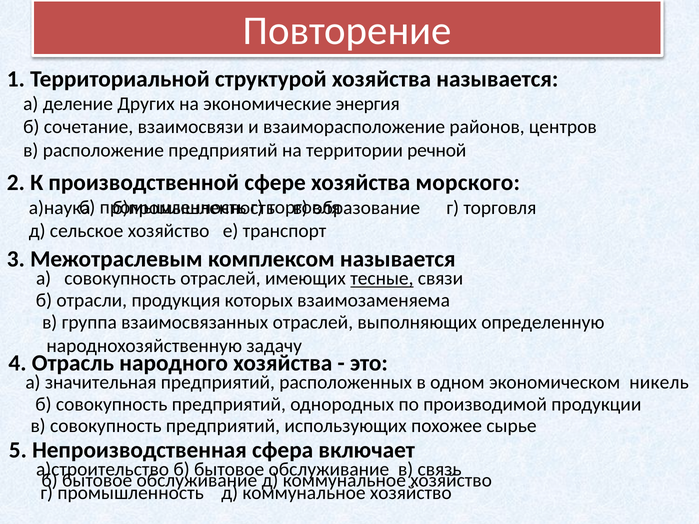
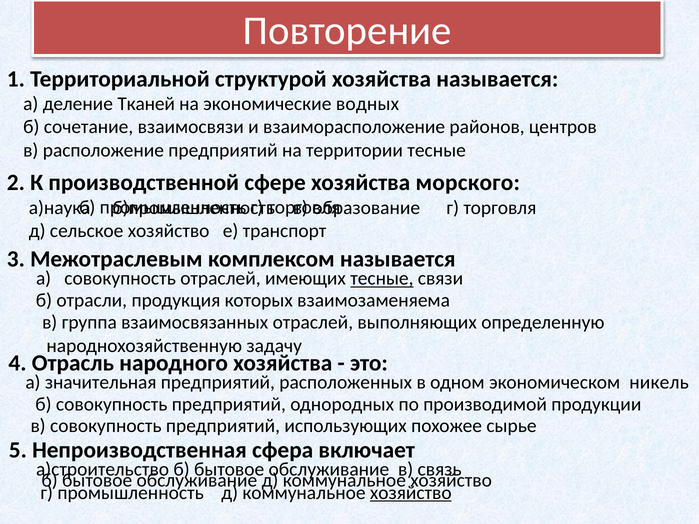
Других: Других -> Тканей (146, 104)
энергия: энергия -> водных (368, 104)
территории речной: речной -> тесные (437, 150)
хозяйство underline: none -> present (411, 493)
